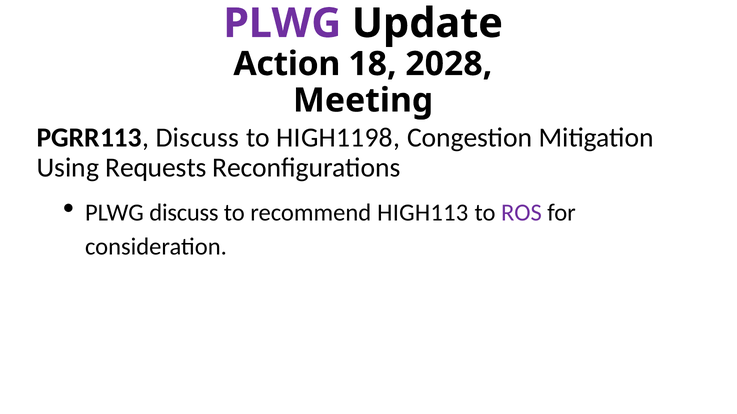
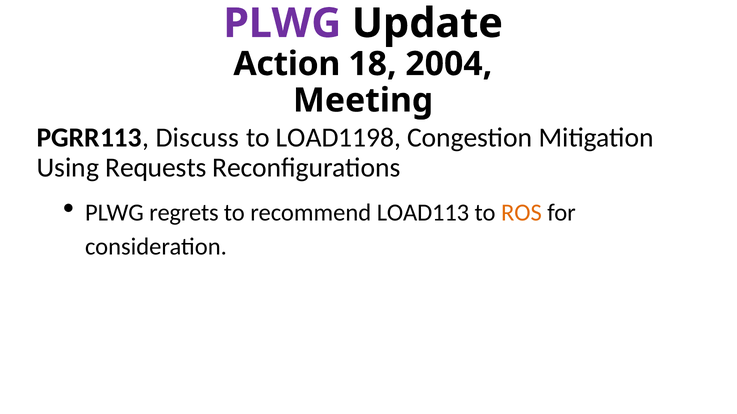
2028: 2028 -> 2004 (449, 64)
HIGH1198: HIGH1198 -> LOAD1198 (338, 138)
PLWG discuss: discuss -> regrets (184, 213)
HIGH113: HIGH113 -> LOAD113 (423, 213)
ROS colour: purple -> orange (521, 213)
